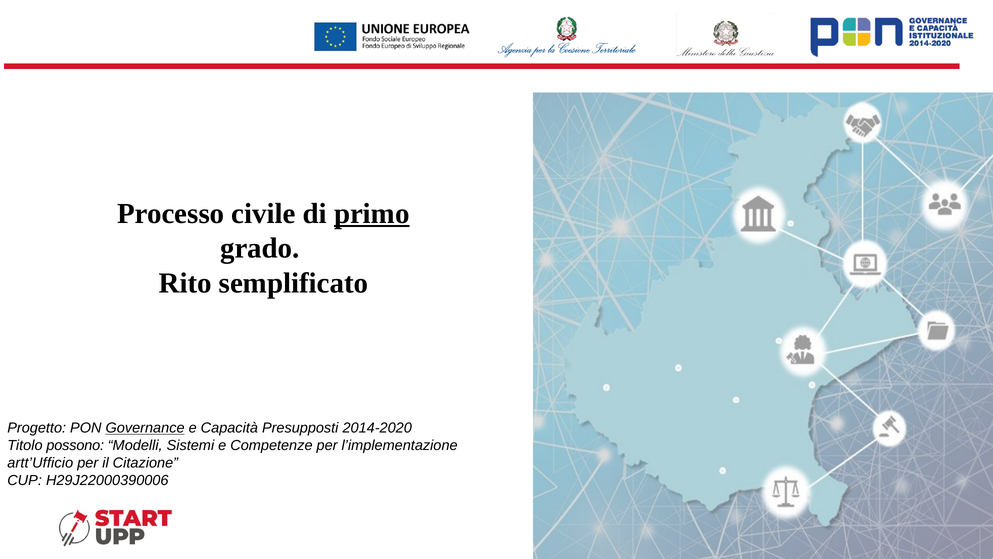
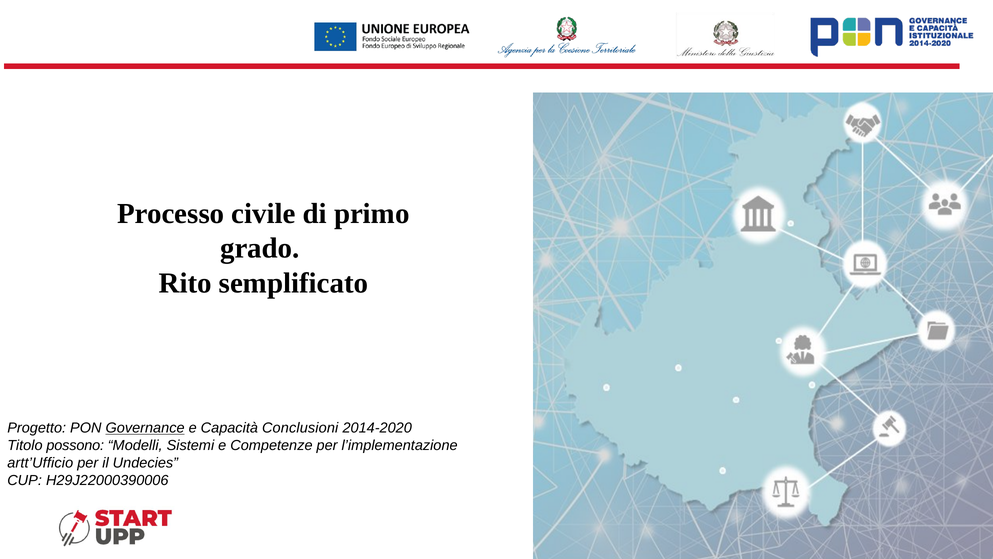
primo underline: present -> none (372, 213)
Presupposti: Presupposti -> Conclusioni (300, 428)
Citazione: Citazione -> Undecies (145, 462)
